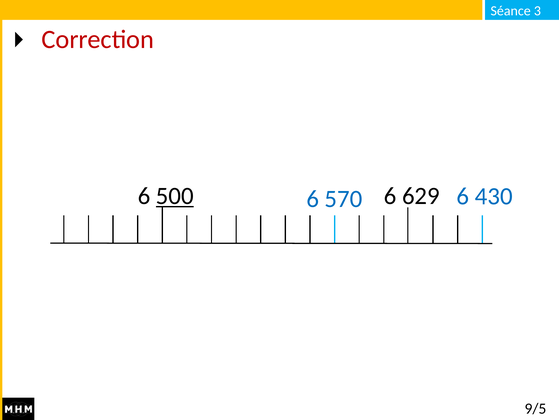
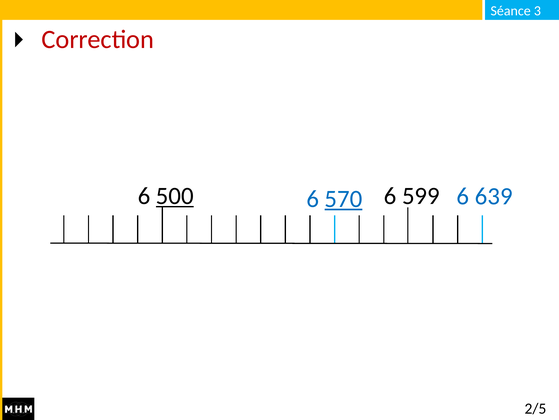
629: 629 -> 599 (421, 196)
570 underline: none -> present (343, 198)
430: 430 -> 639 (494, 196)
9/5: 9/5 -> 2/5 (535, 408)
